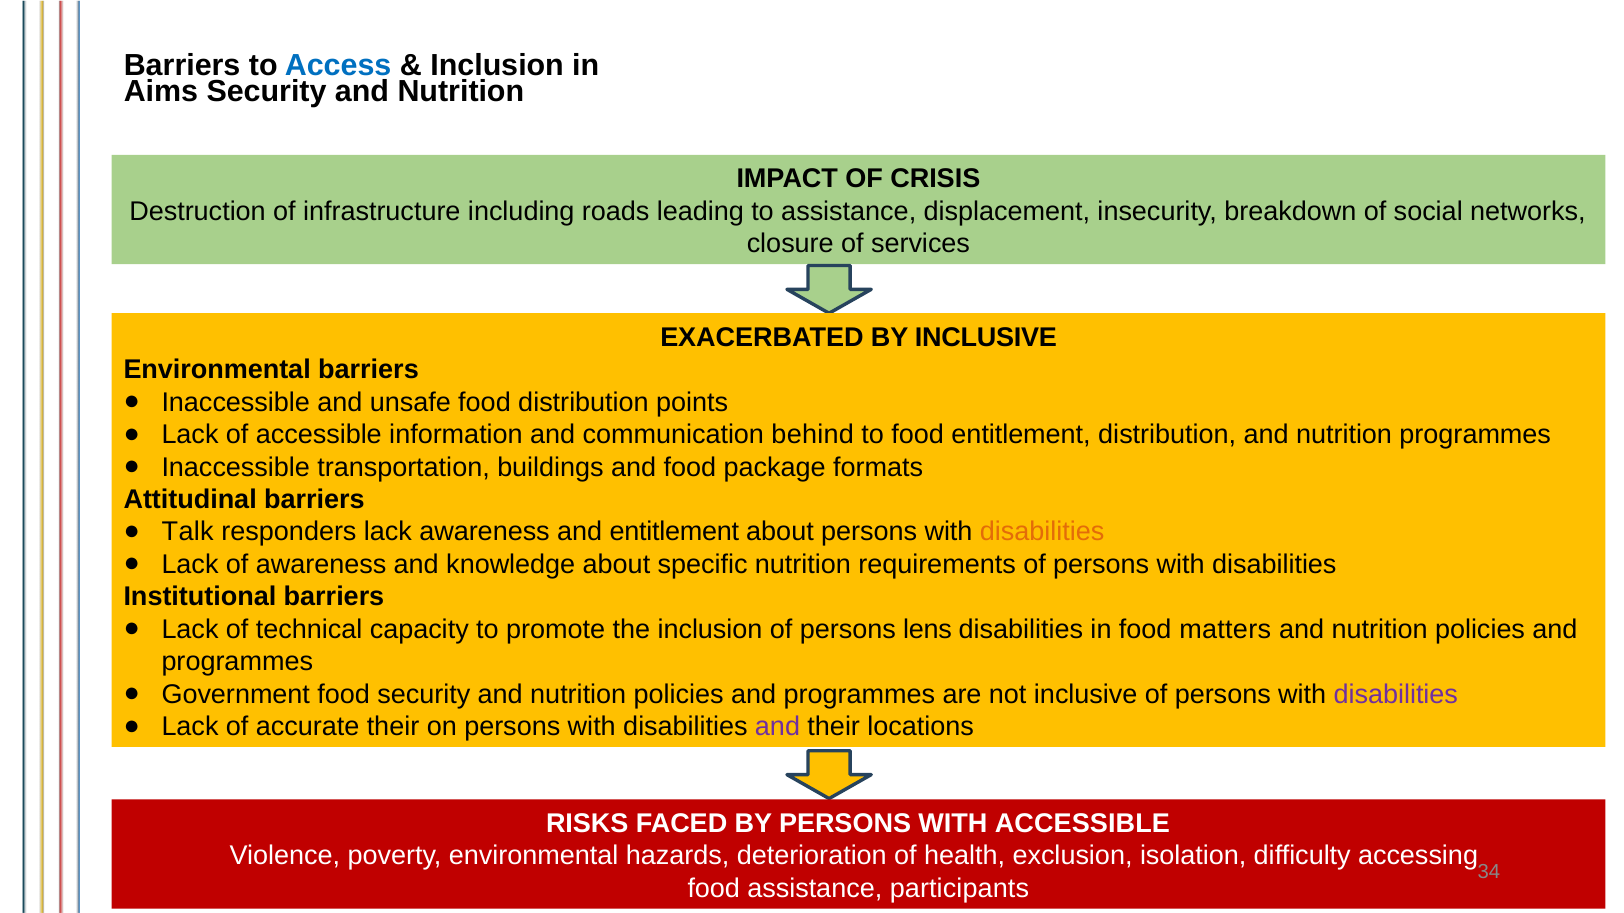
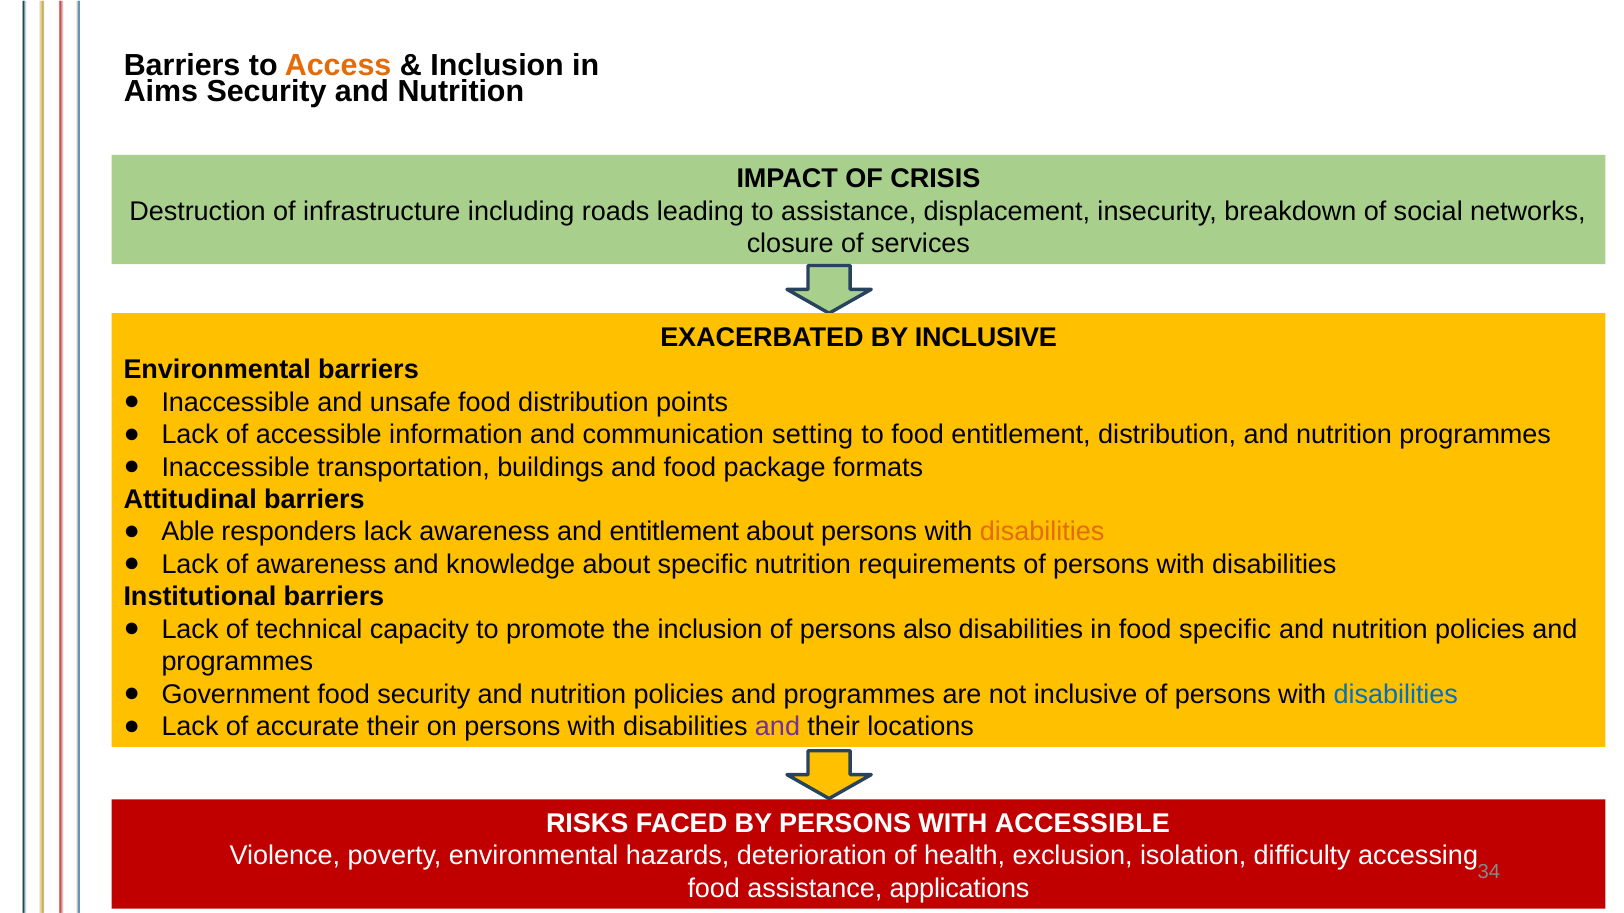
Access colour: blue -> orange (338, 66)
behind: behind -> setting (813, 435)
Talk: Talk -> Able (188, 532)
lens: lens -> also (927, 630)
food matters: matters -> specific (1225, 630)
disabilities colour: purple -> blue (1396, 695)
participants: participants -> applications (960, 889)
